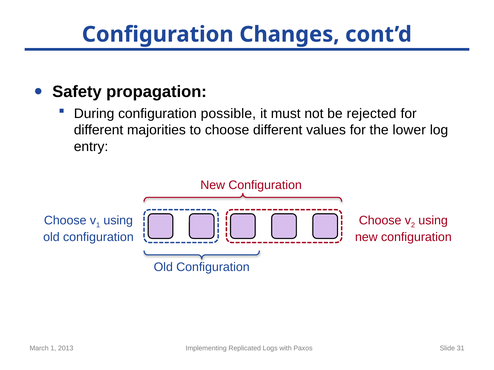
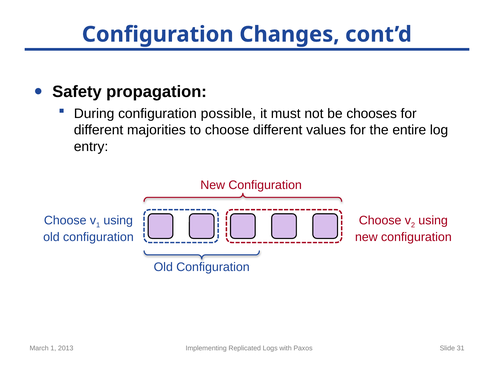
rejected: rejected -> chooses (372, 114)
lower: lower -> entire (409, 130)
